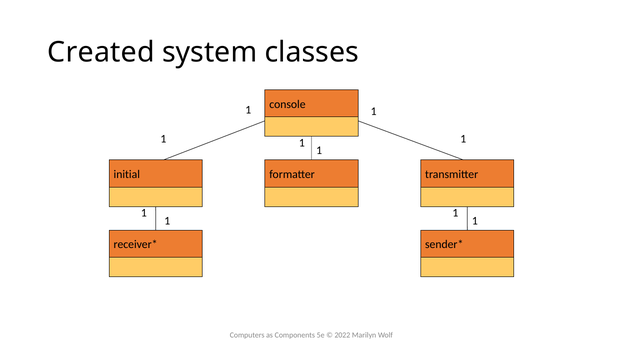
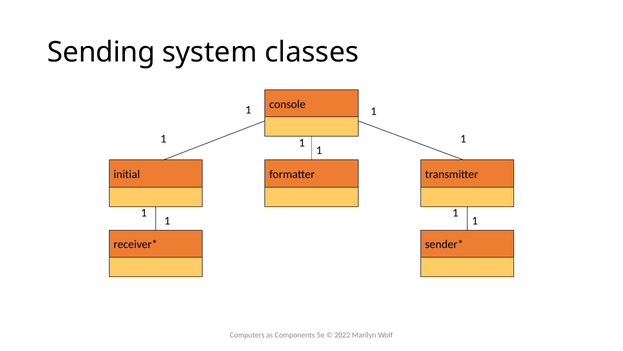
Created: Created -> Sending (101, 52)
